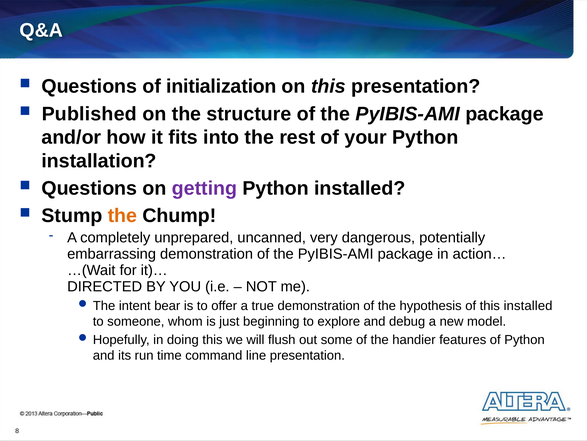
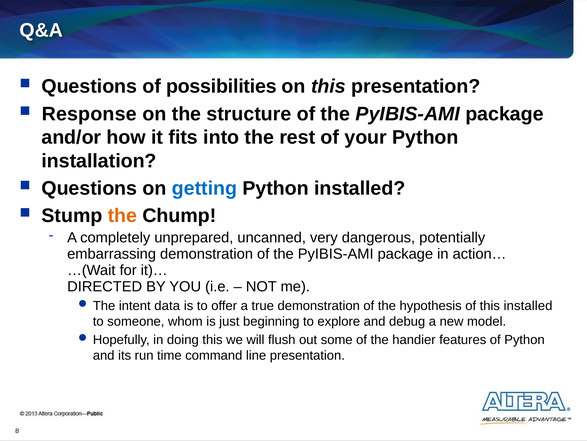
initialization: initialization -> possibilities (221, 86)
Published: Published -> Response (89, 114)
getting colour: purple -> blue (204, 188)
bear: bear -> data (167, 305)
